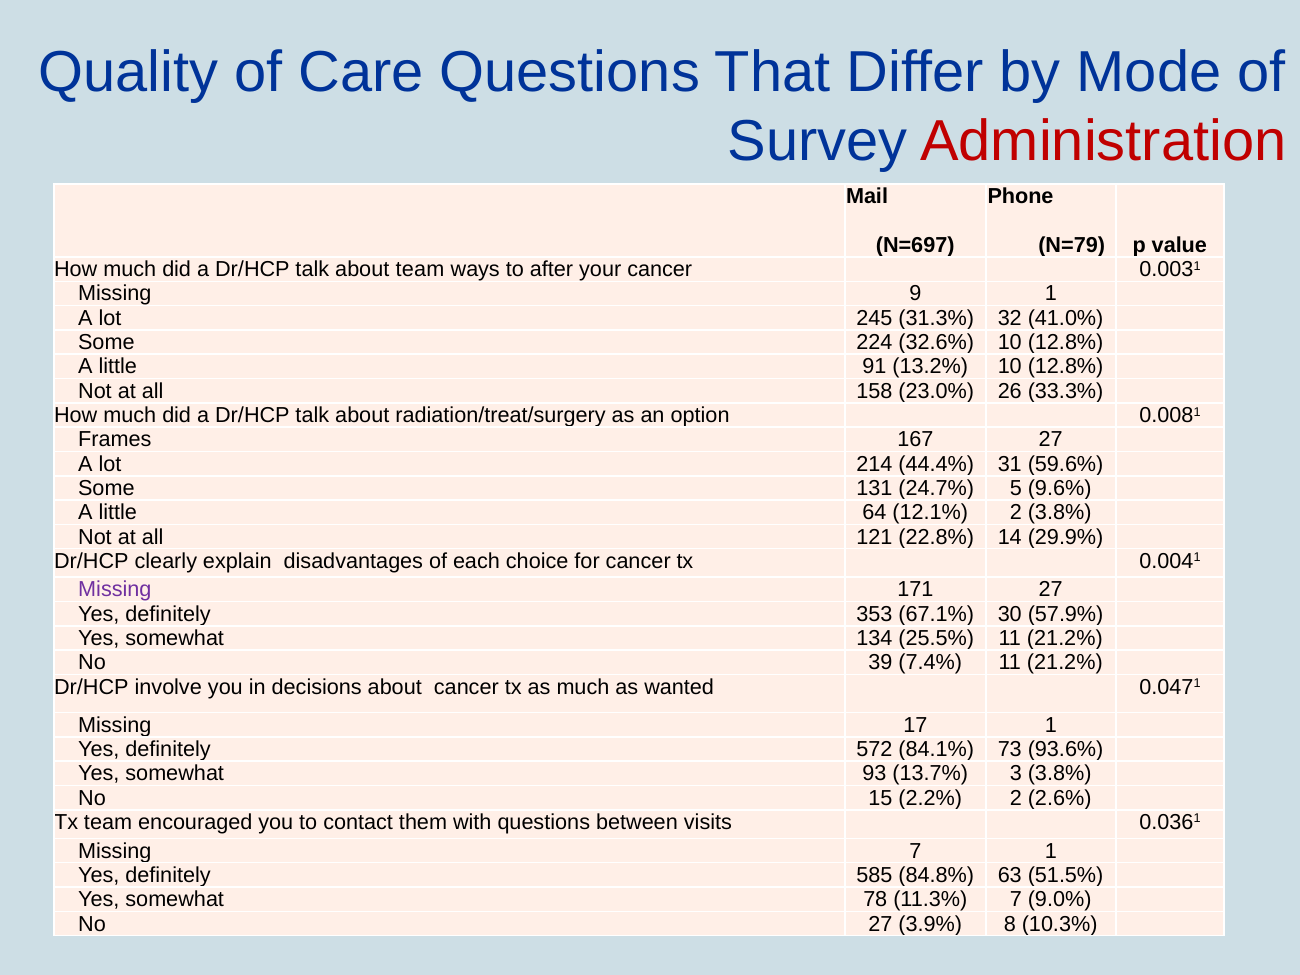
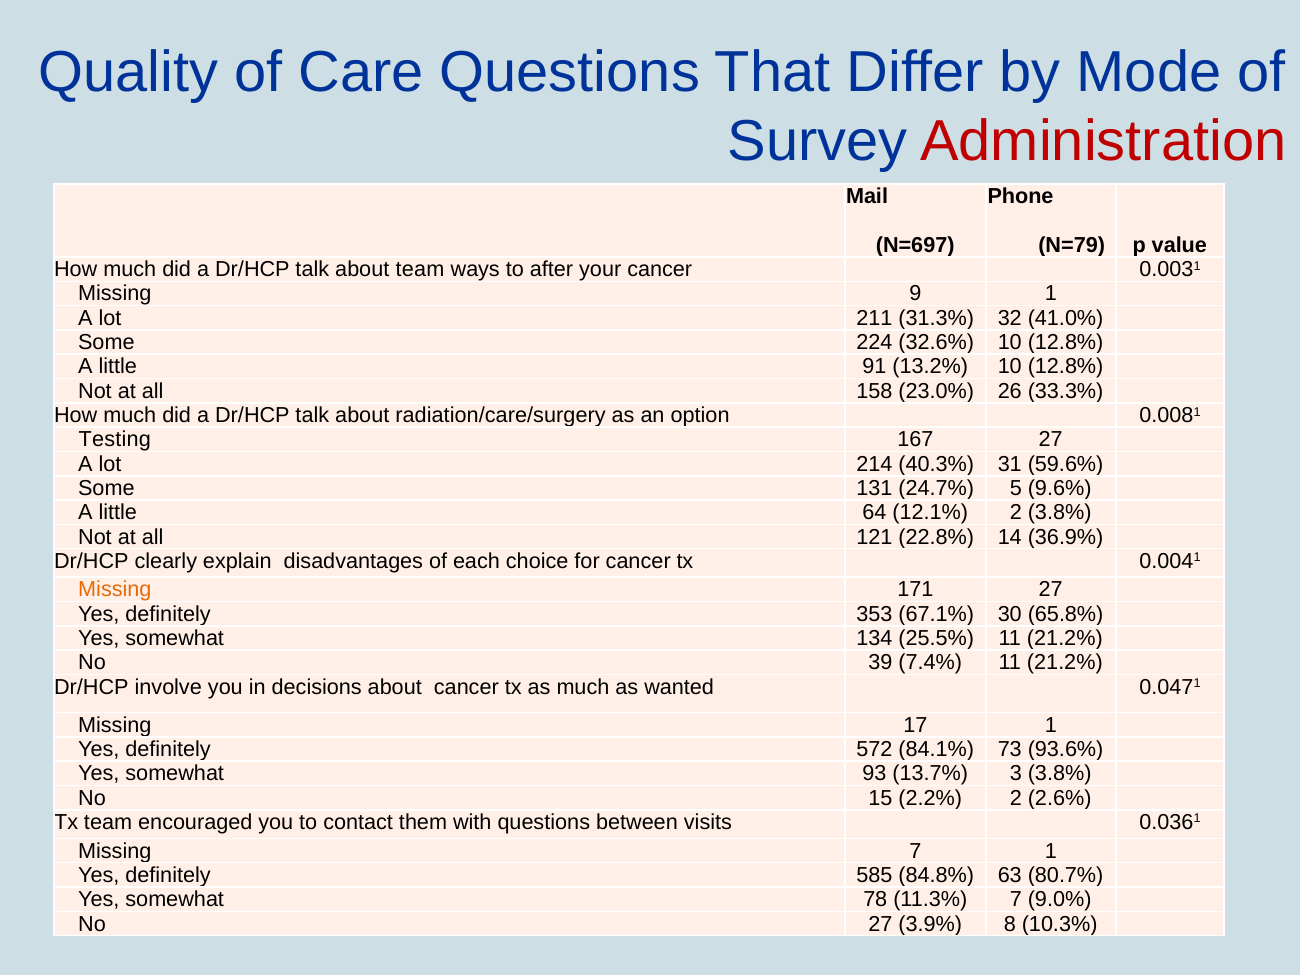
245: 245 -> 211 (874, 318)
radiation/treat/surgery: radiation/treat/surgery -> radiation/care/surgery (501, 415)
Frames: Frames -> Testing (115, 440)
44.4%: 44.4% -> 40.3% (936, 464)
29.9%: 29.9% -> 36.9% (1066, 537)
Missing colour: purple -> orange (115, 590)
57.9%: 57.9% -> 65.8% (1066, 614)
51.5%: 51.5% -> 80.7% (1066, 875)
